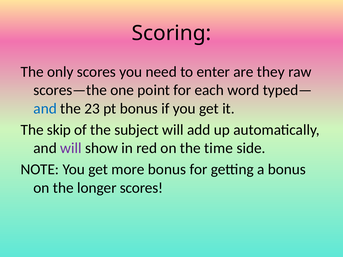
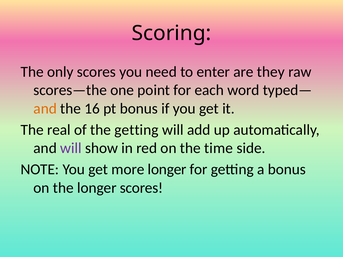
and colour: blue -> orange (45, 109)
23: 23 -> 16 (92, 109)
skip: skip -> real (59, 130)
the subject: subject -> getting (136, 130)
more bonus: bonus -> longer (167, 170)
